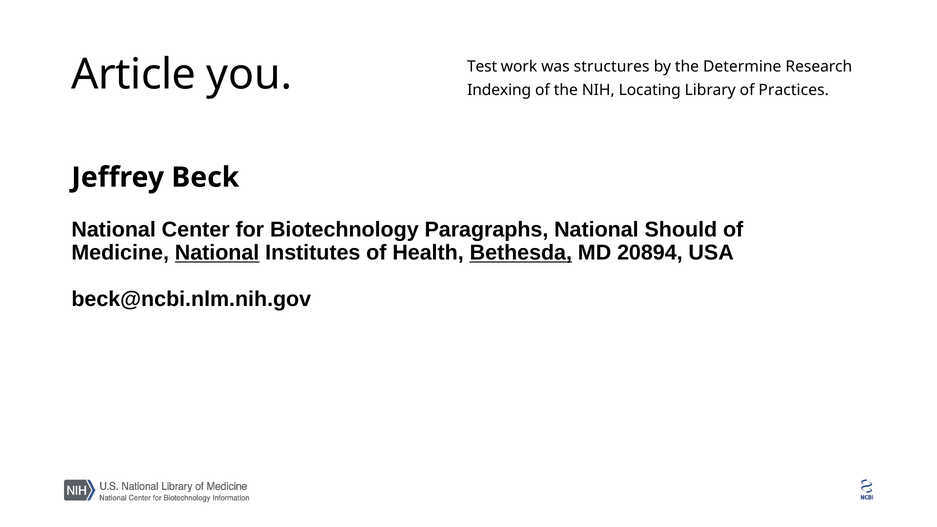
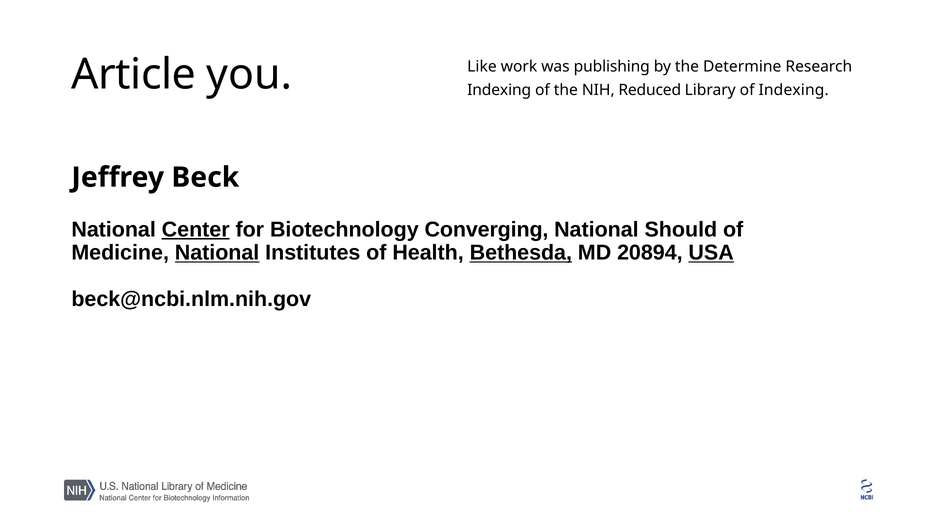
Test: Test -> Like (482, 67)
structures: structures -> publishing (612, 67)
Locating: Locating -> Reduced (650, 90)
of Practices: Practices -> Indexing (794, 90)
Center underline: none -> present (196, 230)
Paragraphs: Paragraphs -> Converging (486, 230)
USA underline: none -> present (711, 253)
